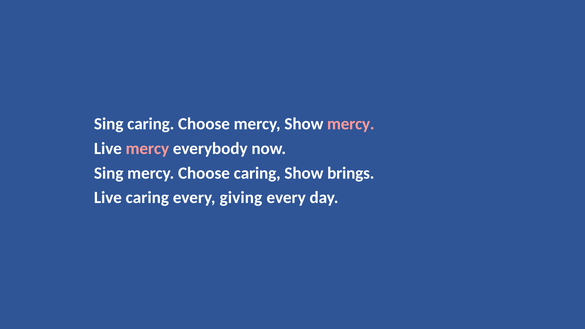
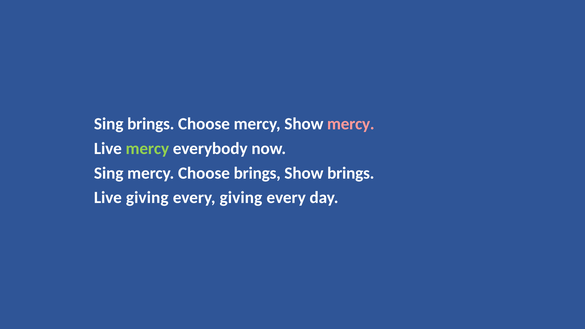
Sing caring: caring -> brings (151, 124)
mercy colour: pink -> light green (147, 149)
Choose caring: caring -> brings (257, 173)
Live caring: caring -> giving (147, 198)
